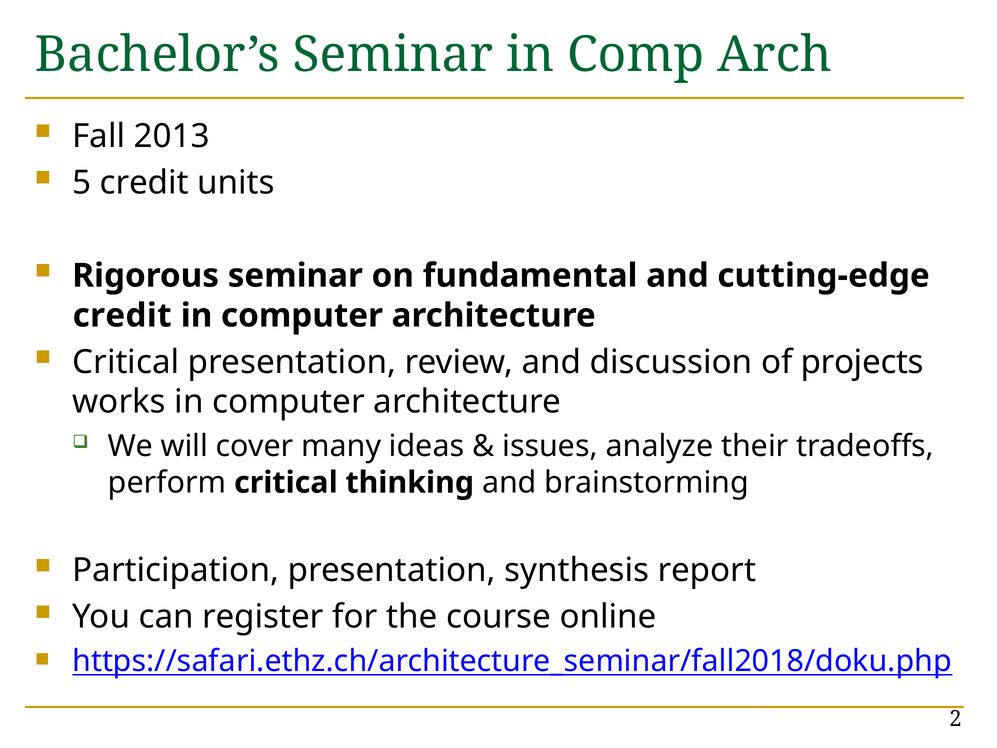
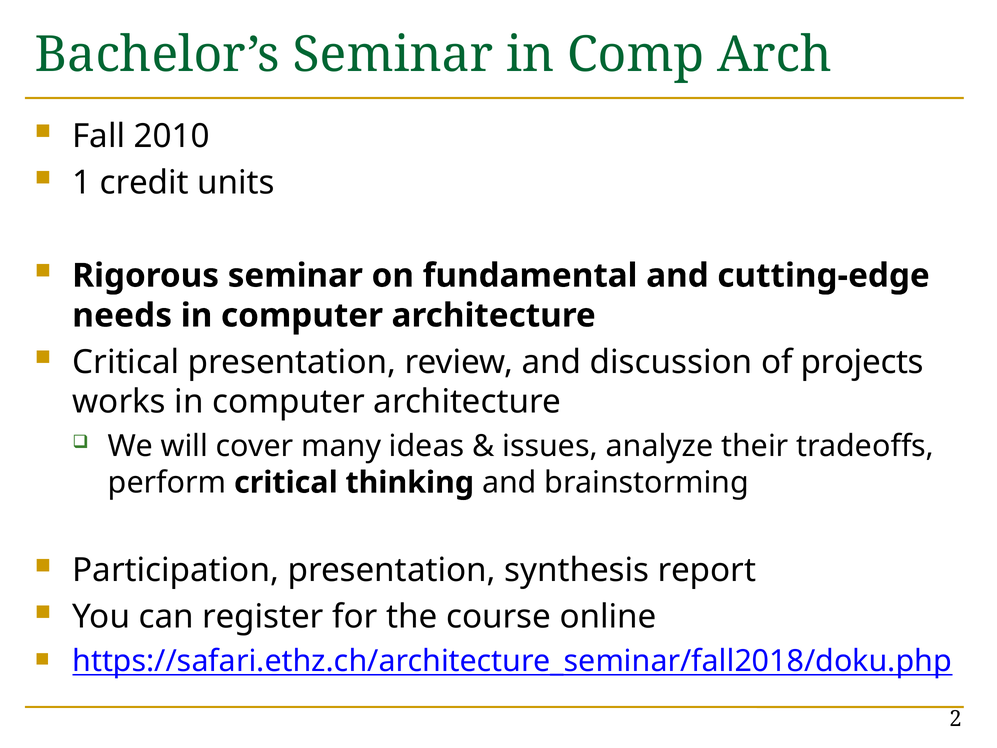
2013: 2013 -> 2010 (172, 136)
5: 5 -> 1 (82, 183)
credit: credit -> needs (122, 315)
